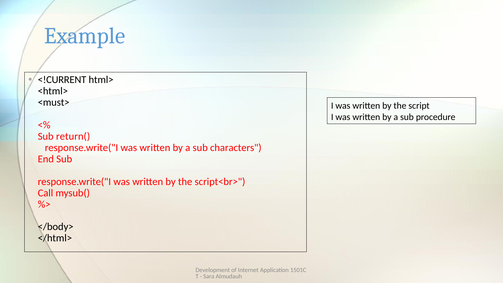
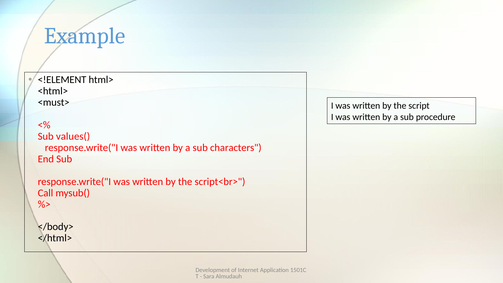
<!CURRENT: <!CURRENT -> <!ELEMENT (62, 80)
return(: return( -> values( (73, 136)
